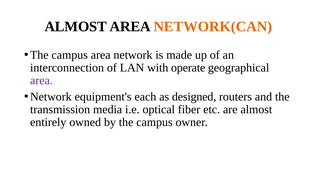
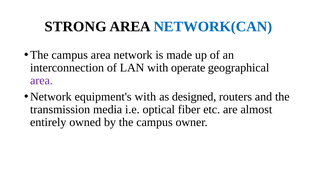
ALMOST: ALMOST -> STRONG (76, 27)
NETWORK(CAN colour: orange -> blue (213, 27)
equipment's each: each -> with (145, 97)
